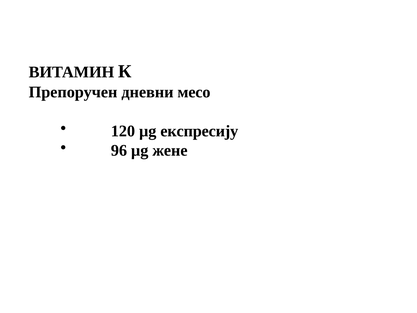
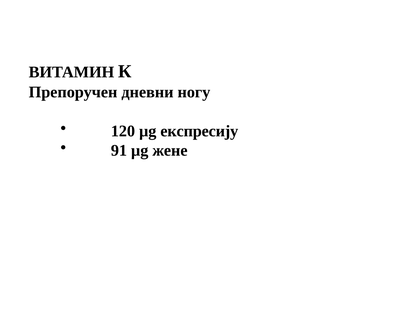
месо: месо -> ногу (194, 92)
96: 96 -> 91 (119, 150)
